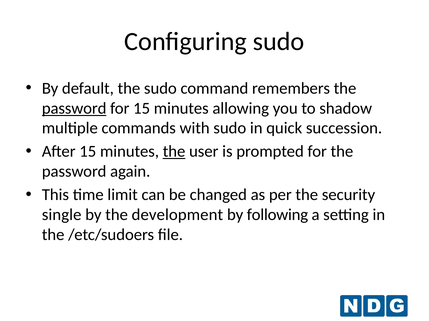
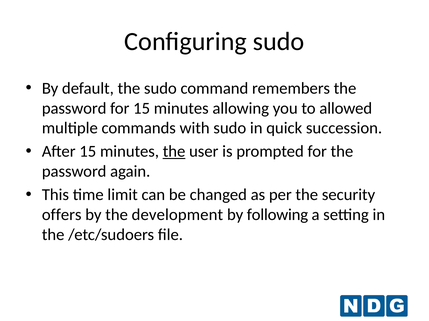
password underline: present -> none (74, 108)
shadow: shadow -> allowed (346, 108)
single: single -> offers (62, 215)
